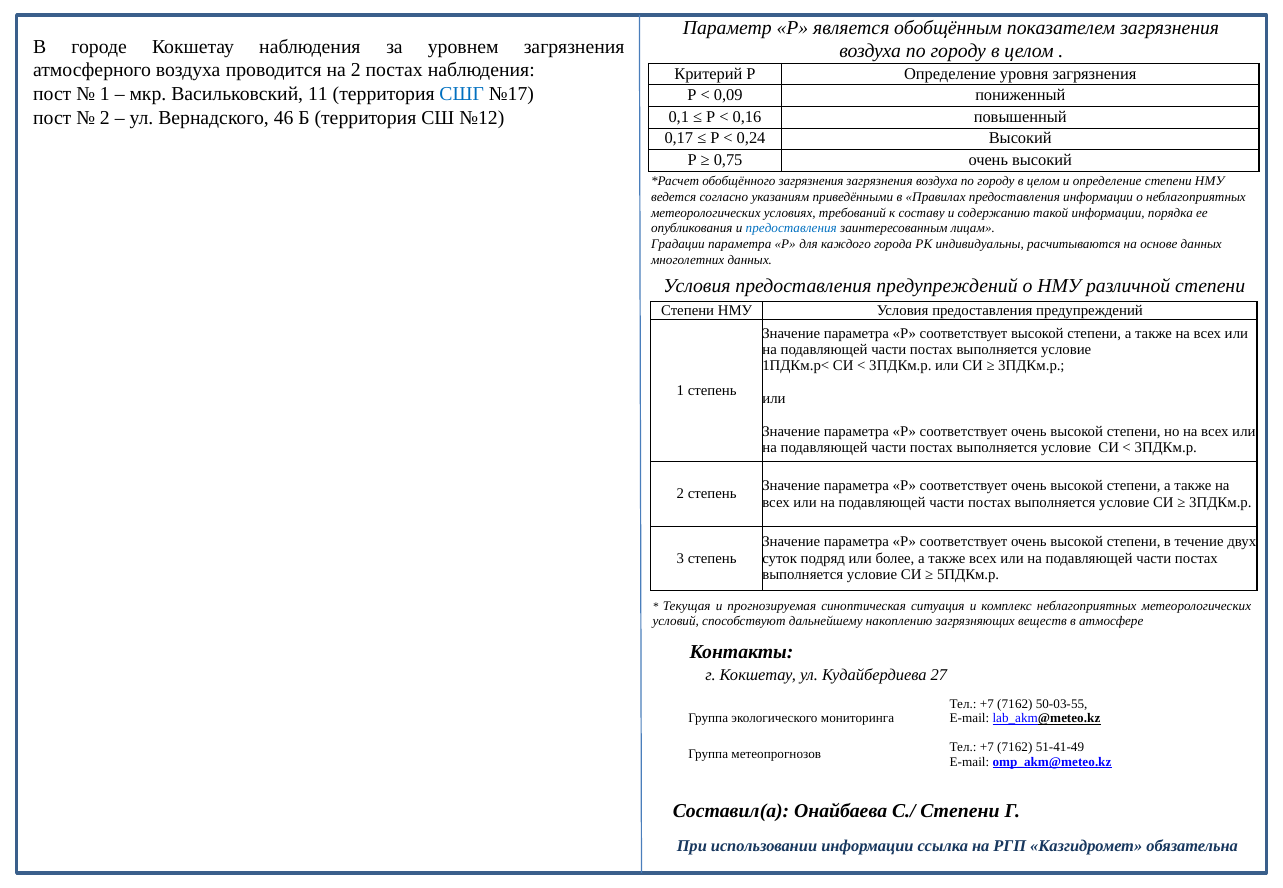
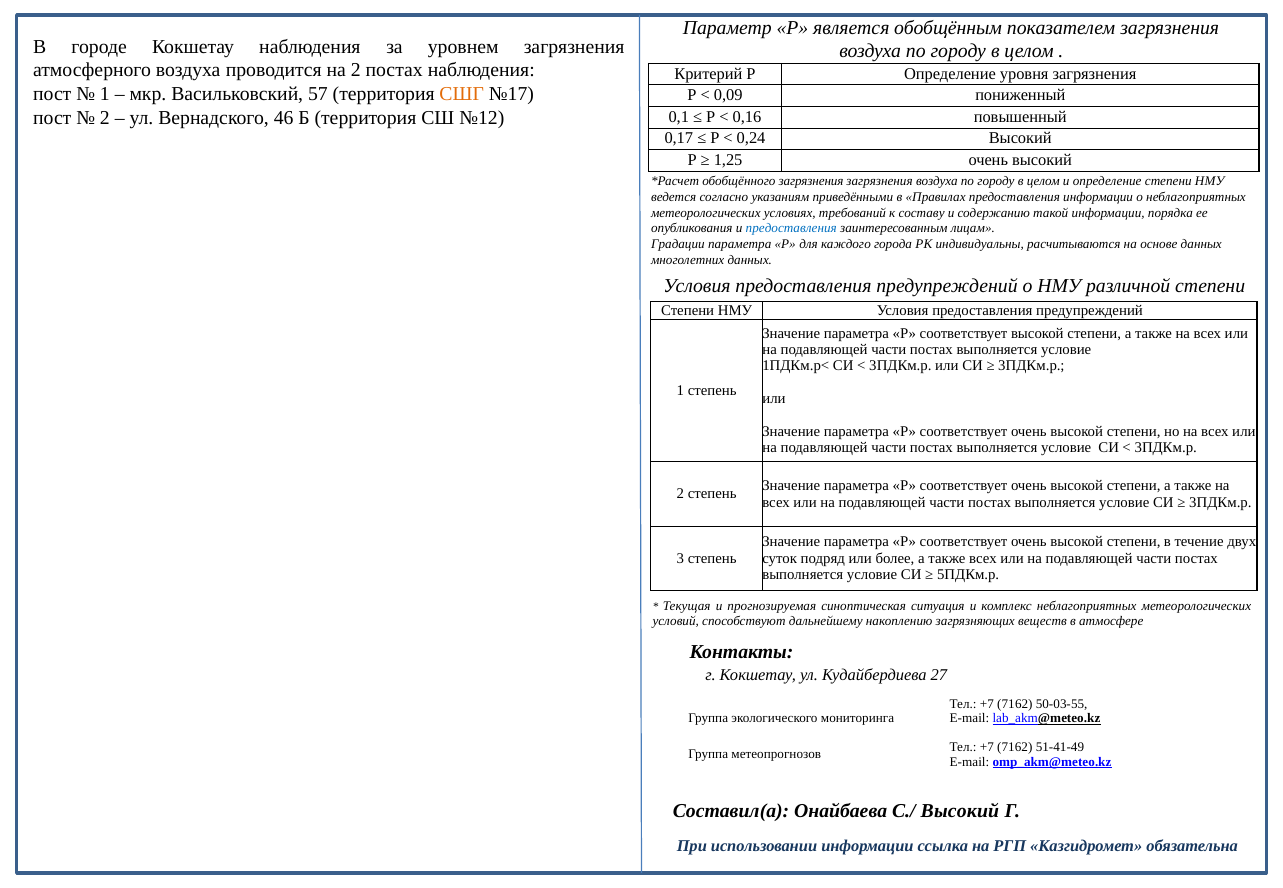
11: 11 -> 57 (318, 94)
СШГ colour: blue -> orange (462, 94)
0,75: 0,75 -> 1,25 (728, 160)
С./ Степени: Степени -> Высокий (960, 811)
